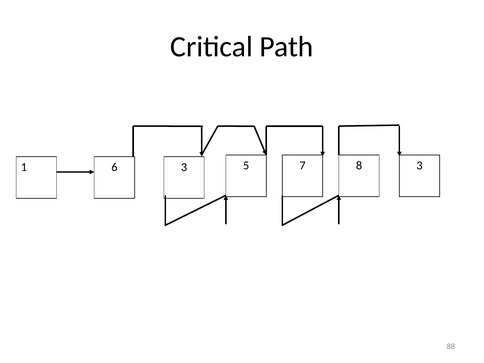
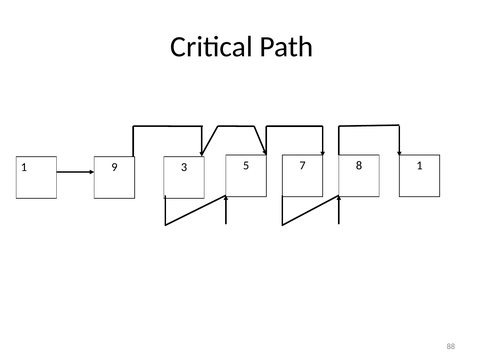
8 3: 3 -> 1 (419, 165)
6: 6 -> 9 (114, 167)
